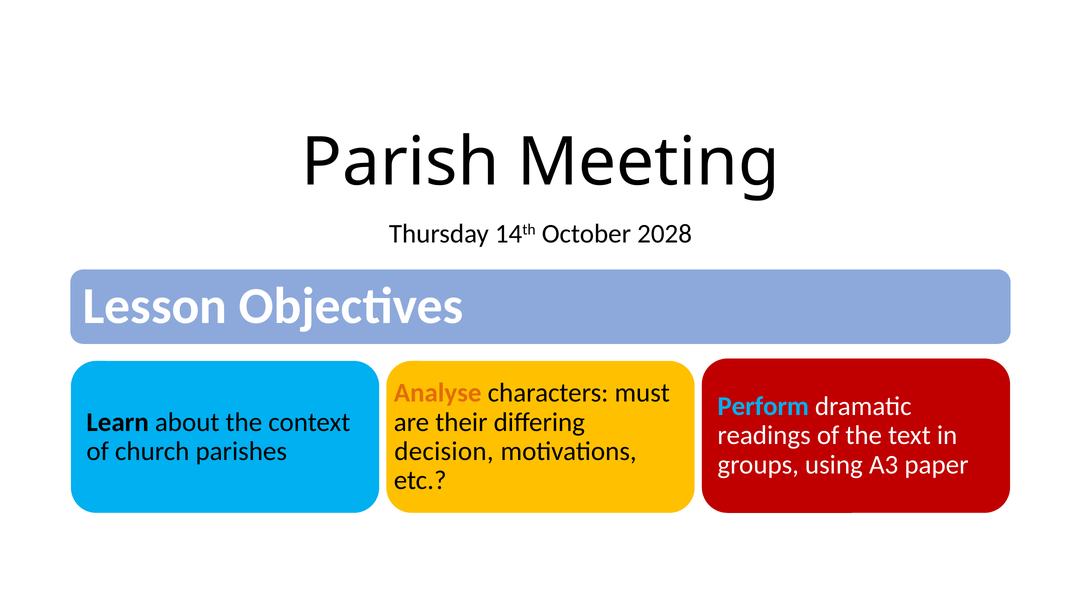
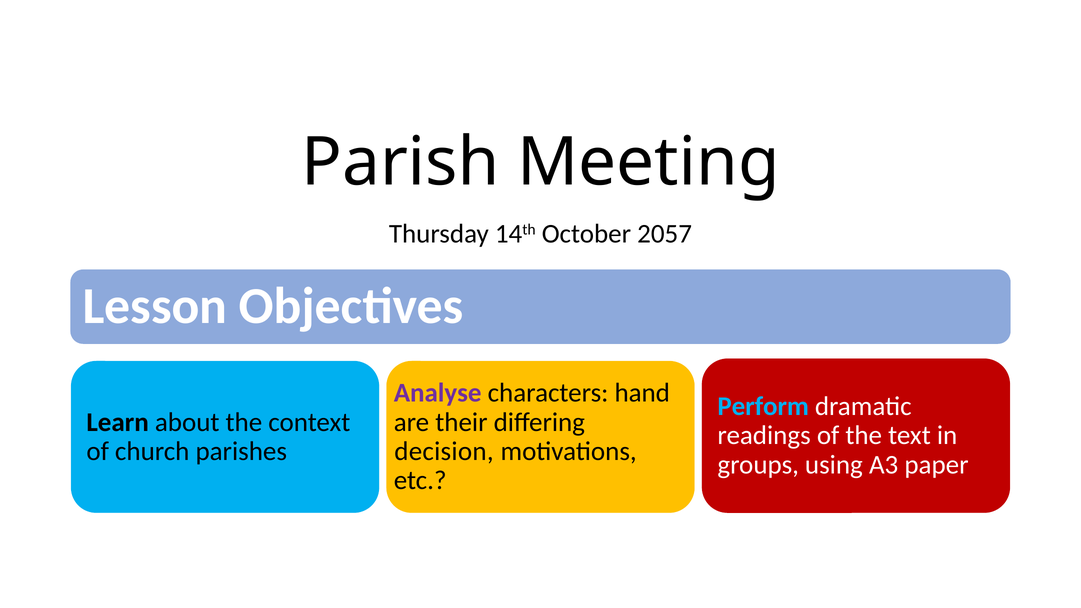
2028: 2028 -> 2057 (665, 234)
Analyse colour: orange -> purple (438, 393)
must: must -> hand (642, 393)
